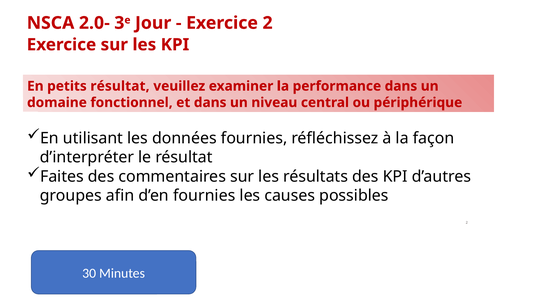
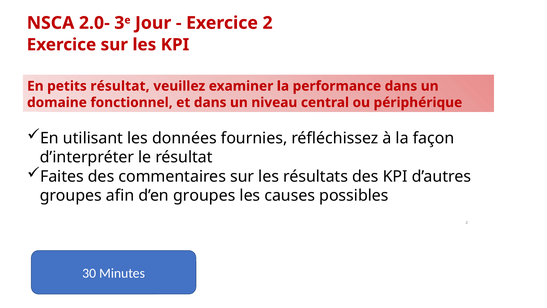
d’en fournies: fournies -> groupes (204, 195)
